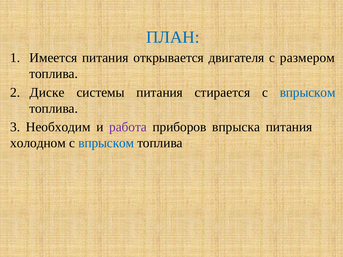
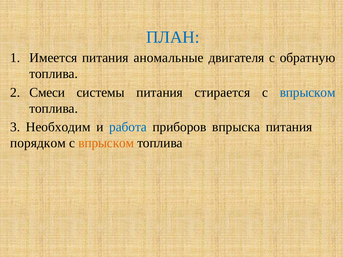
открывается: открывается -> аномальные (169, 58)
размером: размером -> обратную (308, 58)
Диске: Диске -> Смеси (47, 93)
работа colour: purple -> blue (128, 127)
холодном: холодном -> порядком (38, 143)
впрыском colour: blue -> orange (106, 143)
